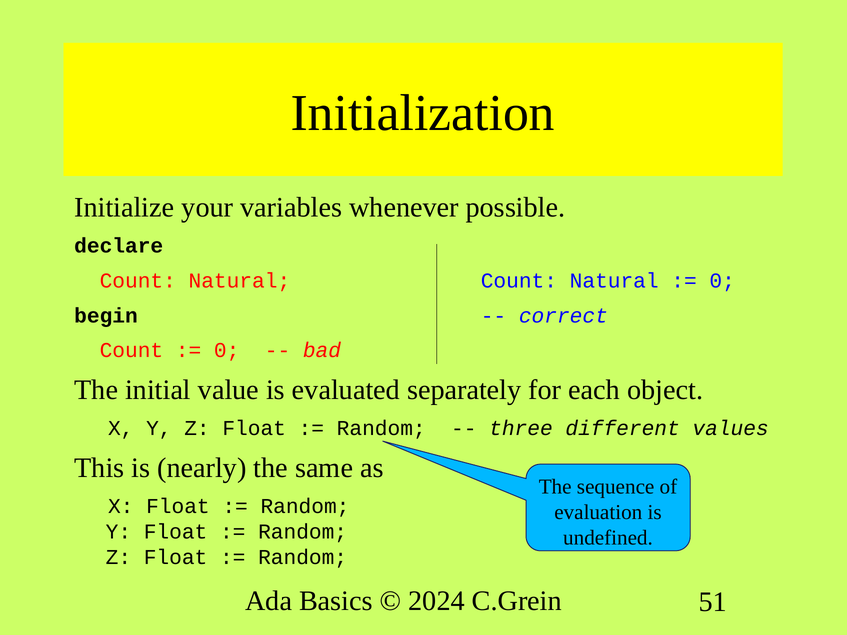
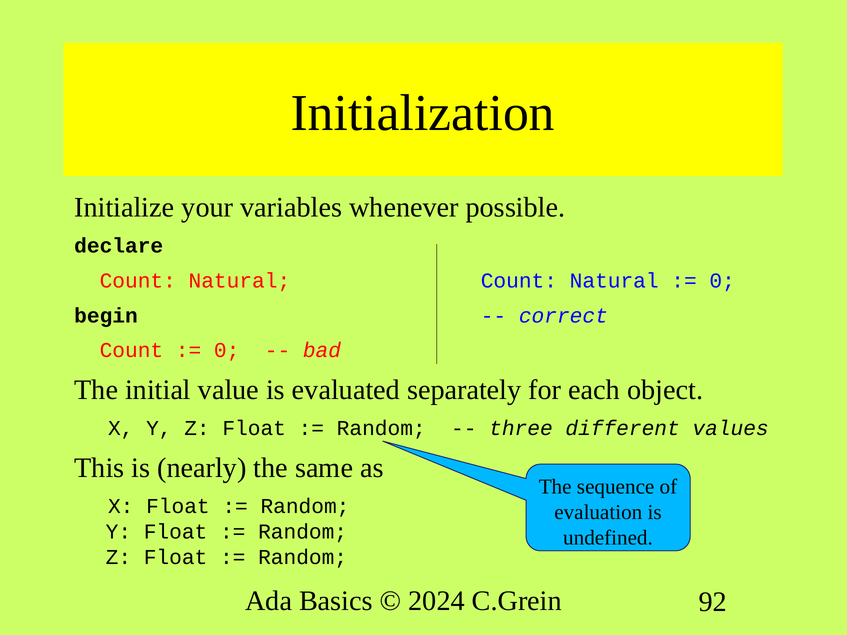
51: 51 -> 92 (713, 602)
